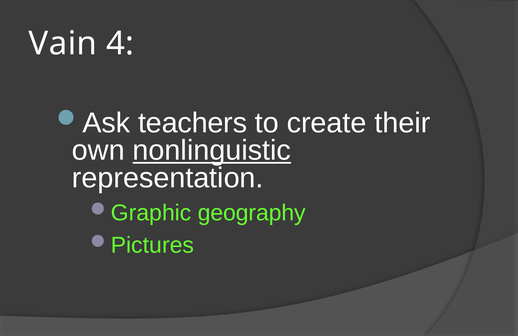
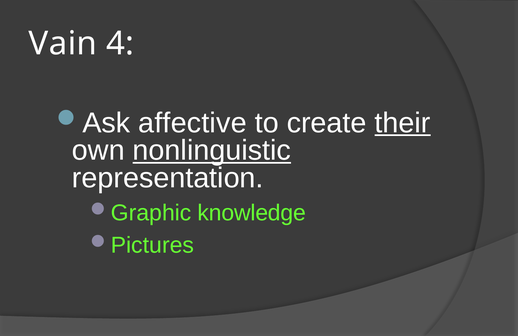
teachers: teachers -> affective (192, 123)
their underline: none -> present (403, 123)
geography: geography -> knowledge (252, 213)
